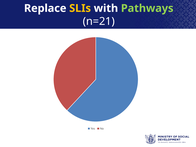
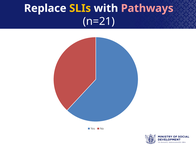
Pathways colour: light green -> pink (147, 8)
